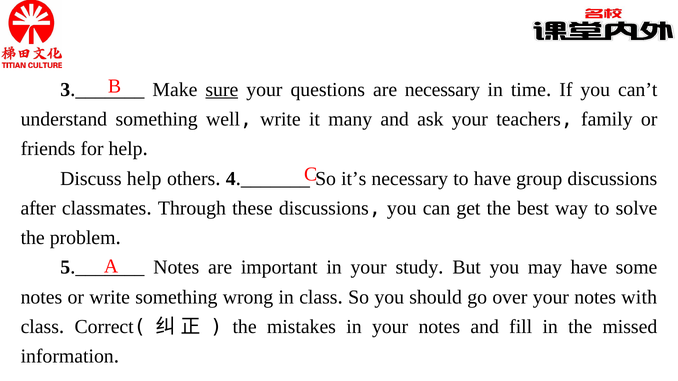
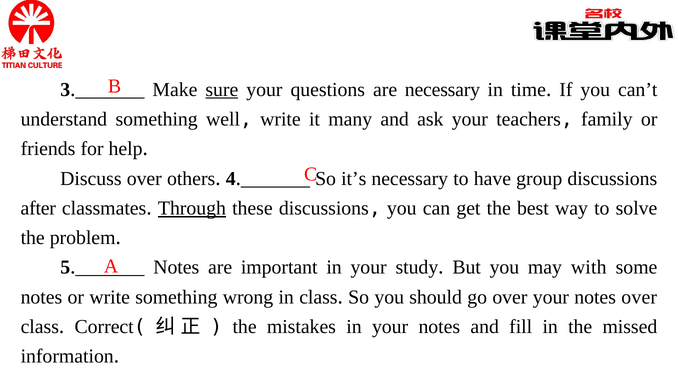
Discuss help: help -> over (144, 179)
Through underline: none -> present (192, 208)
may have: have -> with (589, 268)
notes with: with -> over (639, 297)
